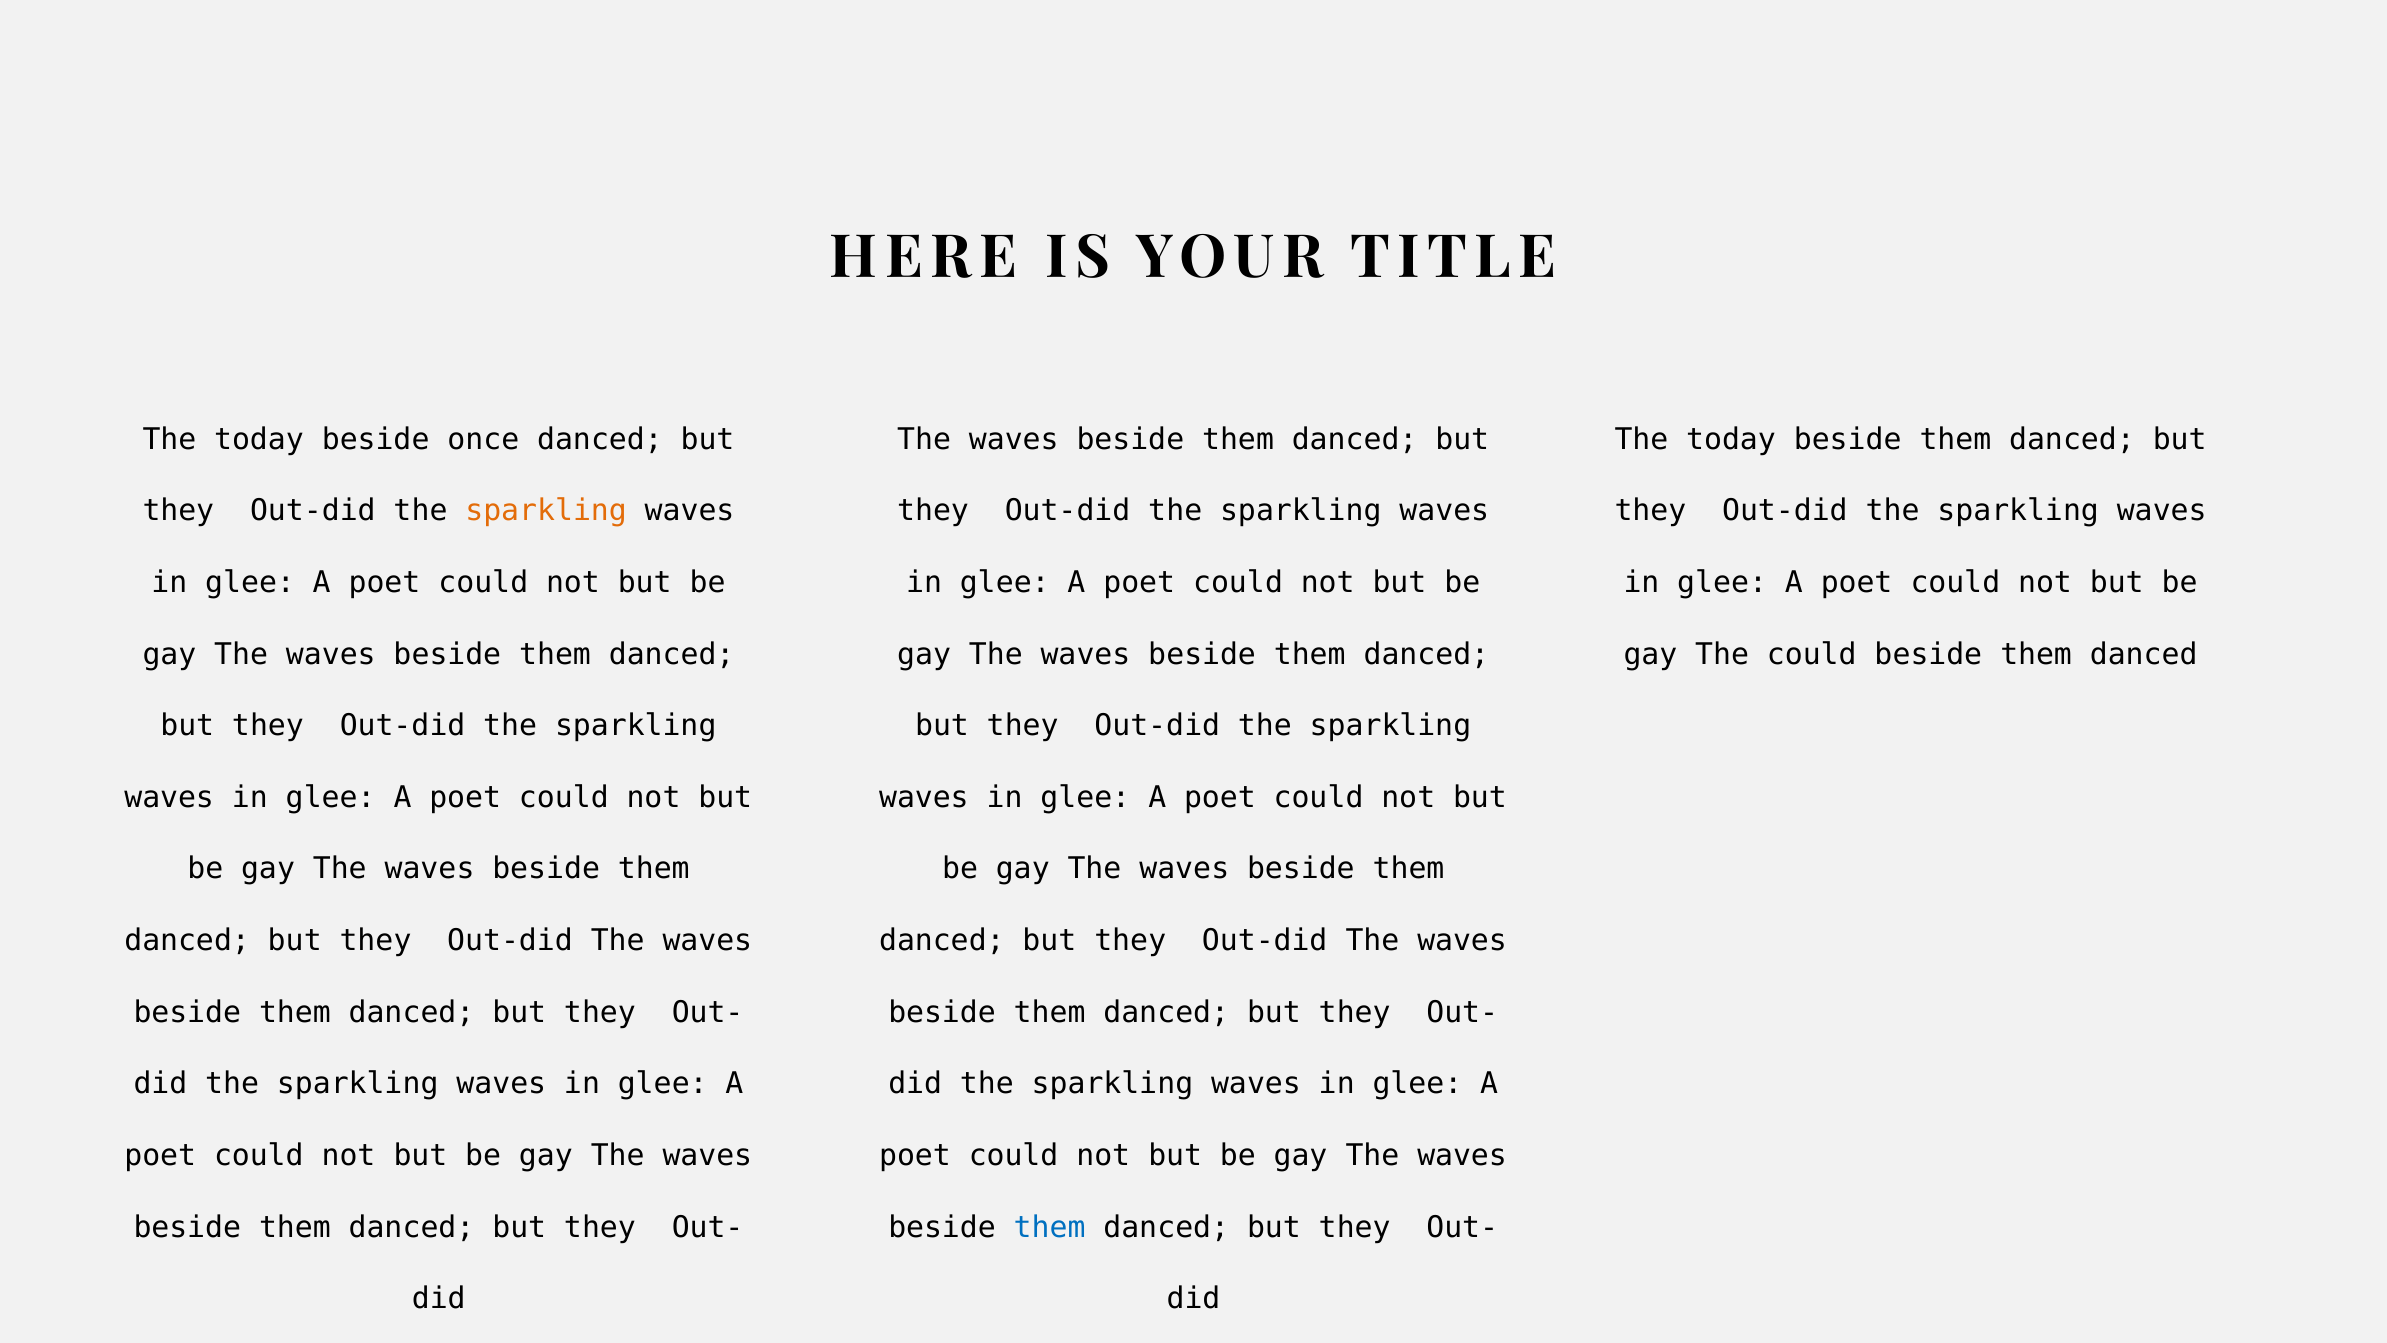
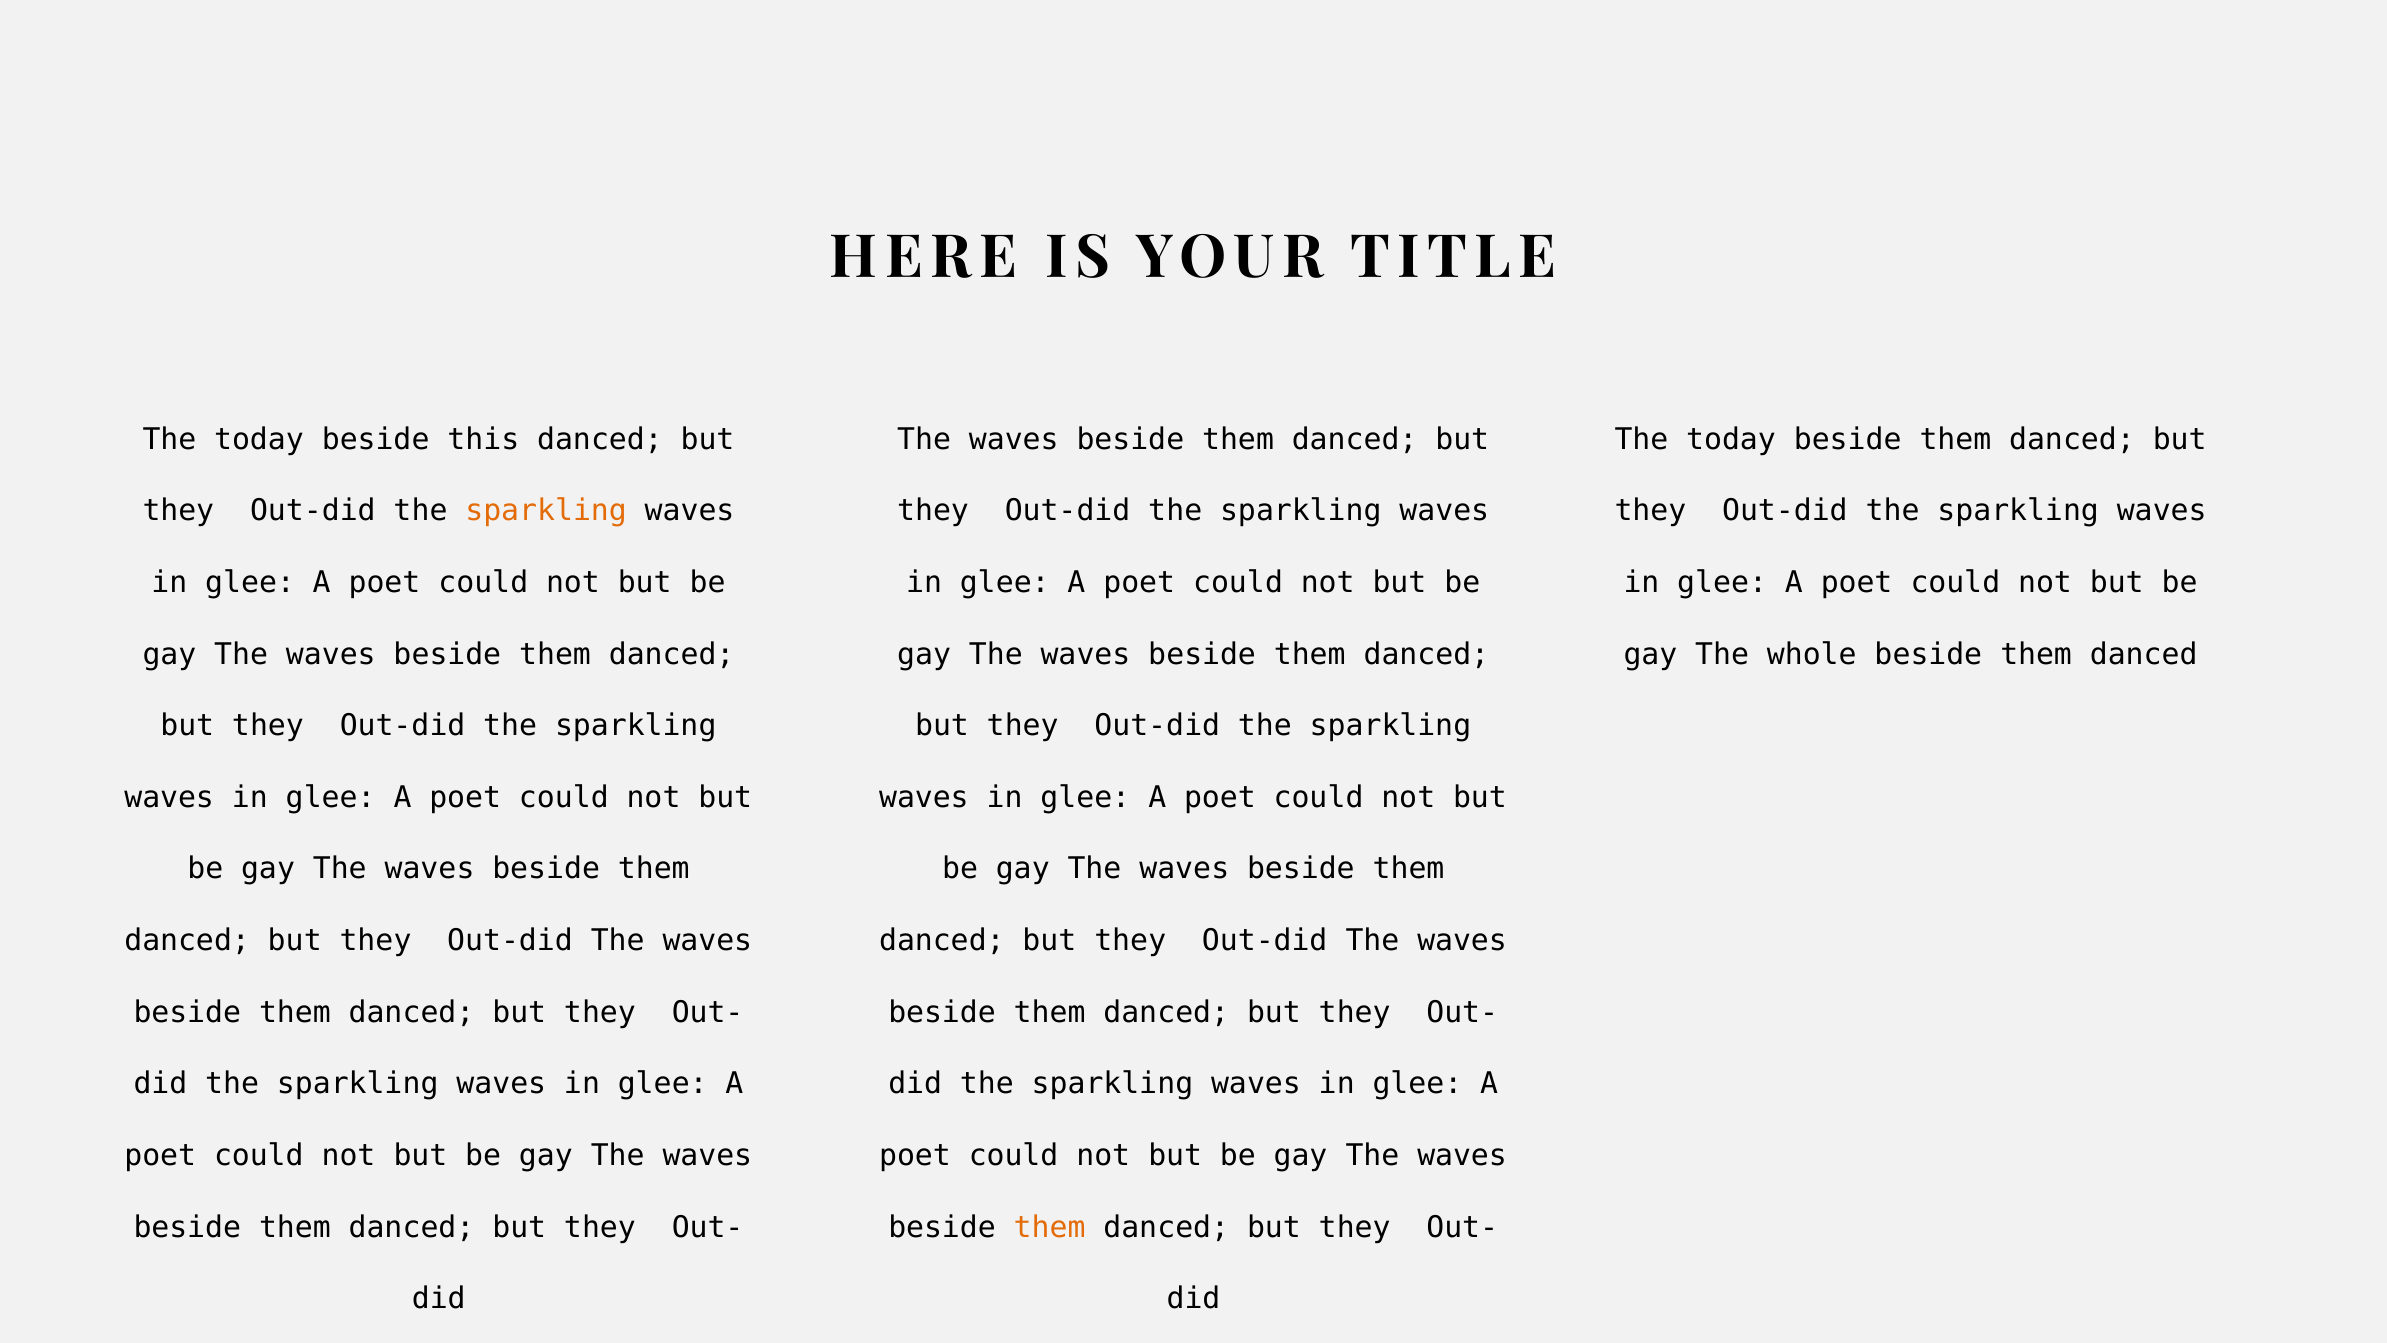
once: once -> this (483, 439)
The could: could -> whole (1812, 654)
them colour: blue -> orange (1050, 1227)
